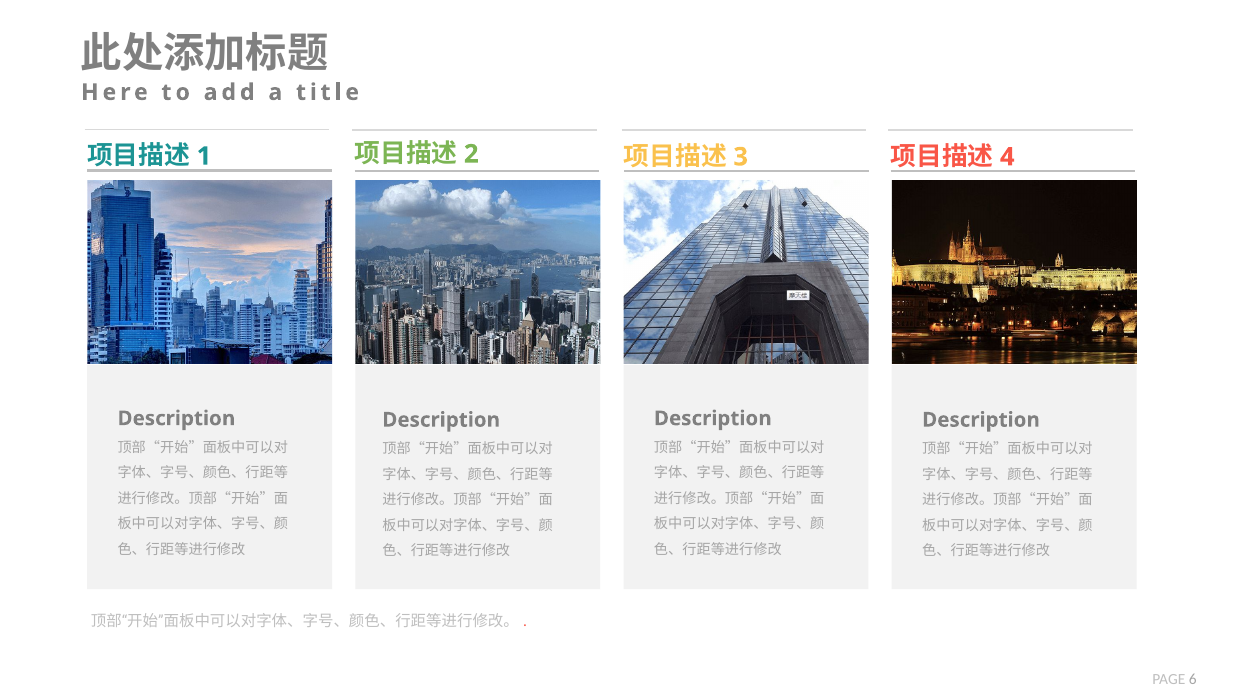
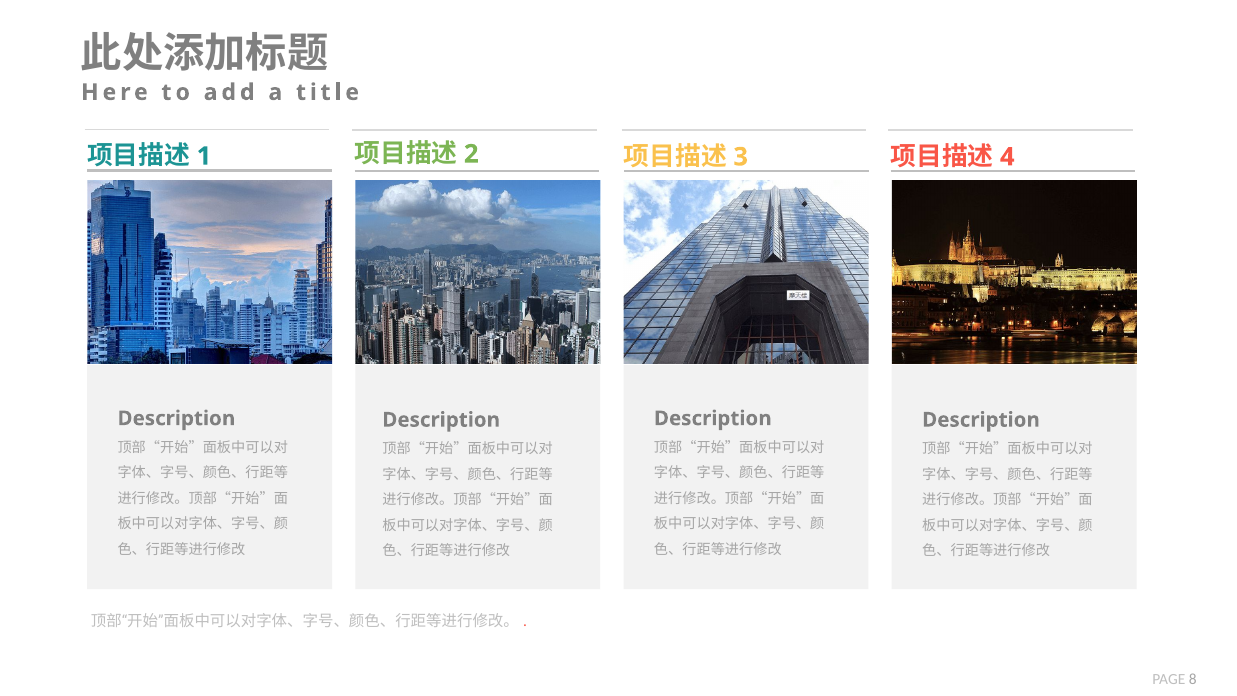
6: 6 -> 8 (1193, 679)
